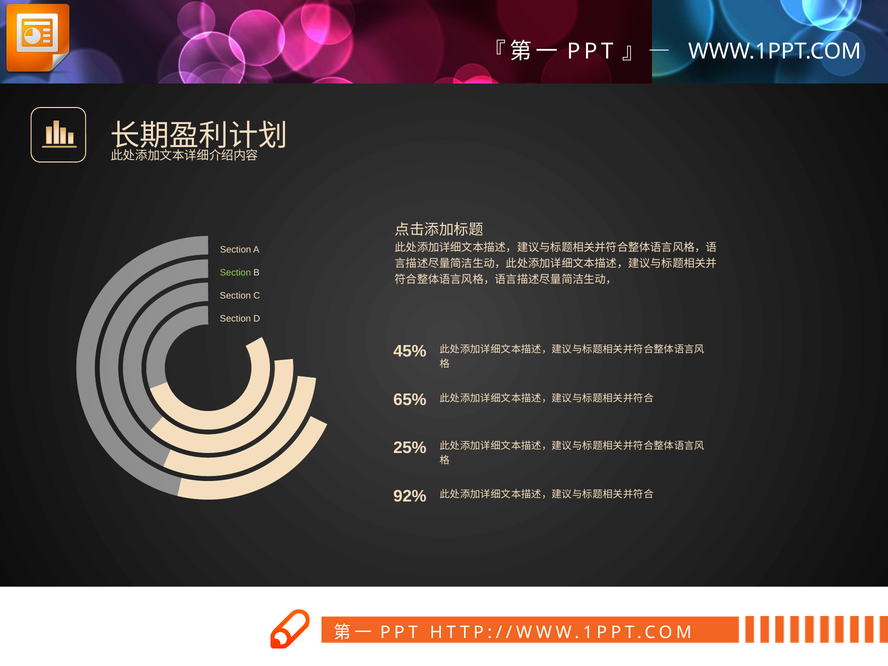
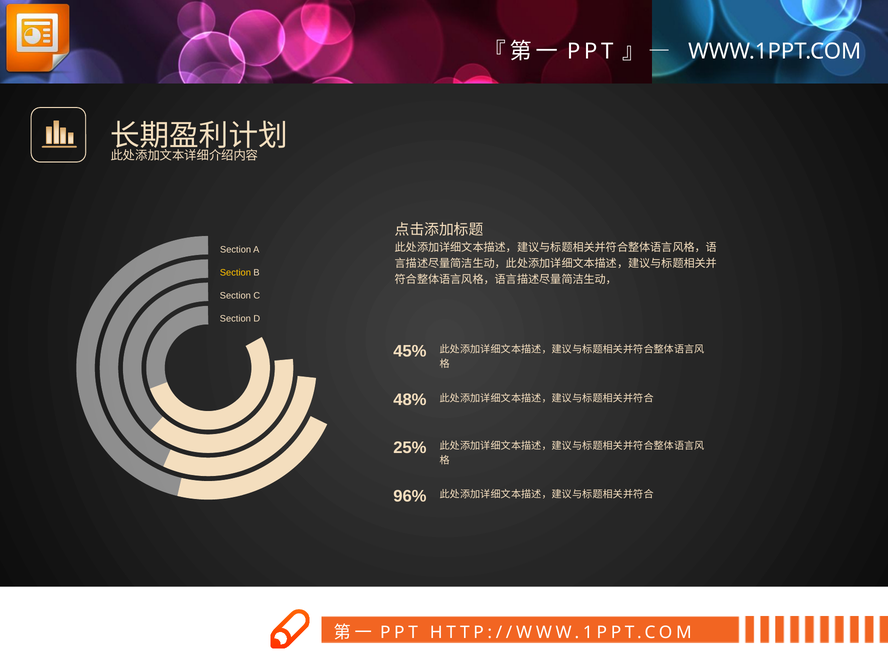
Section colour: light green -> yellow (235, 273)
65%: 65% -> 48% (410, 400)
92%: 92% -> 96% (410, 496)
